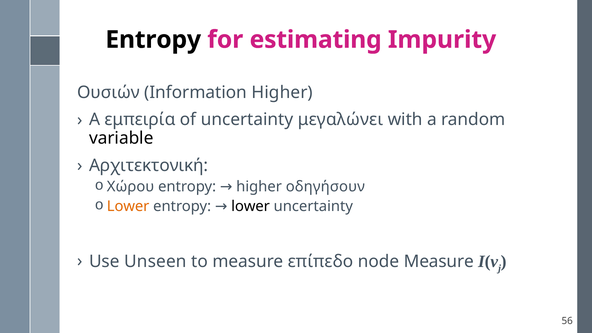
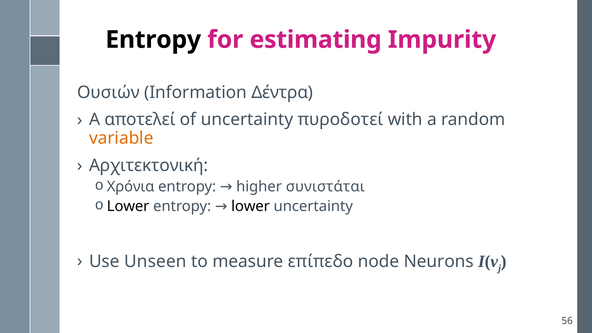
Information Higher: Higher -> Δέντρα (282, 93)
εμπειρία: εμπειρία -> αποτελεί (140, 120)
μεγαλώνει: μεγαλώνει -> πυροδοτεί (340, 120)
variable colour: black -> orange (121, 138)
Χώρου: Χώρου -> Χρόνια (131, 187)
οδηγήσουν: οδηγήσουν -> συνιστάται (325, 187)
Lower colour: orange -> black (128, 206)
node Measure: Measure -> Neurons (439, 262)
